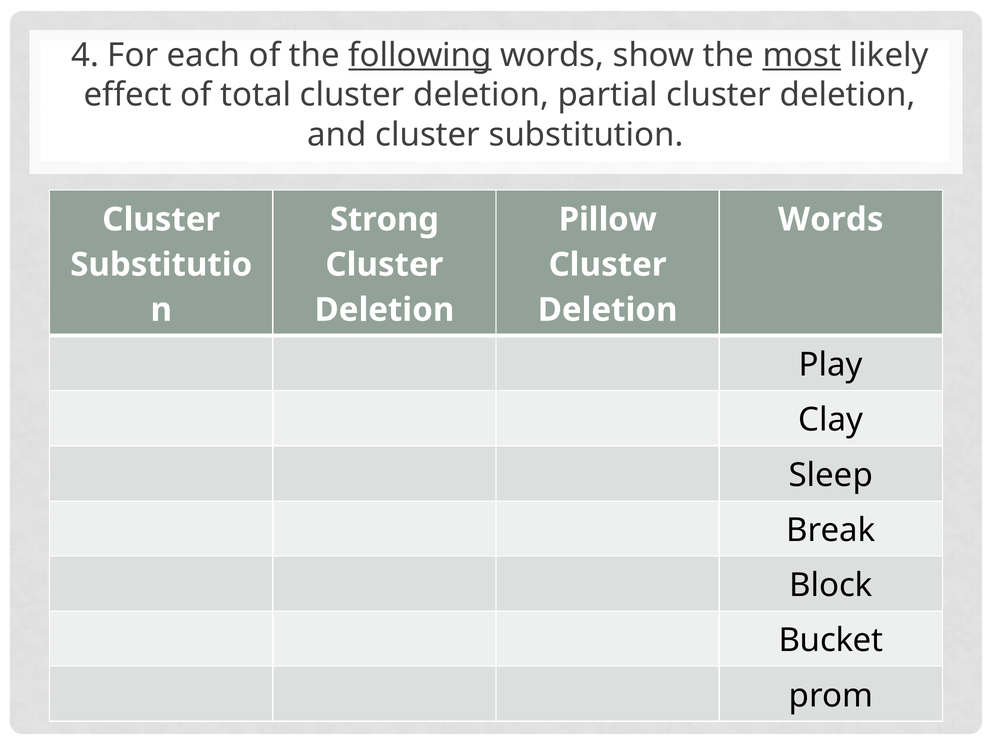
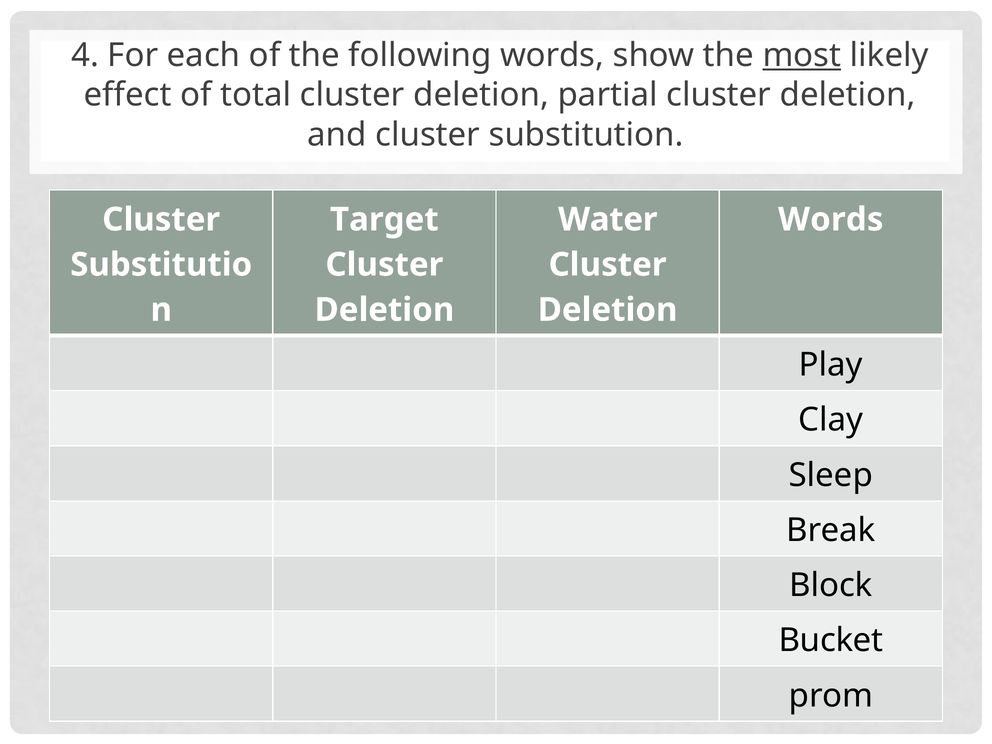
following underline: present -> none (420, 55)
Strong: Strong -> Target (384, 220)
Pillow: Pillow -> Water (608, 220)
